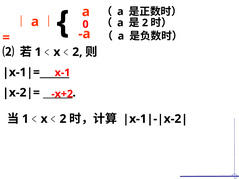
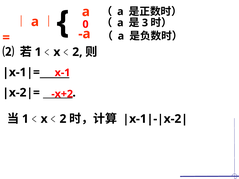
2: 2 -> 3 (145, 23)
